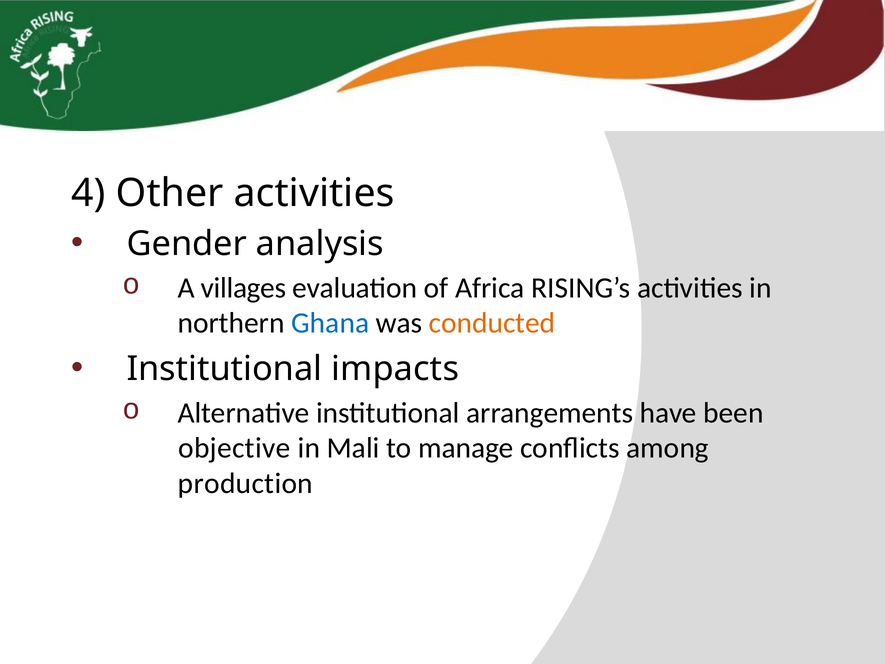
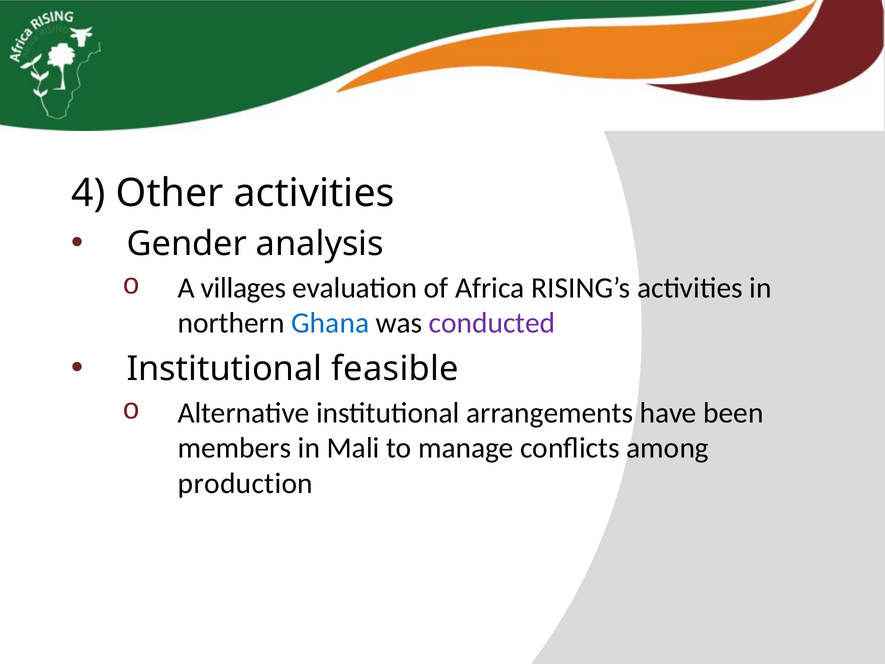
conducted colour: orange -> purple (492, 323)
impacts: impacts -> feasible (395, 369)
objective: objective -> members (234, 448)
